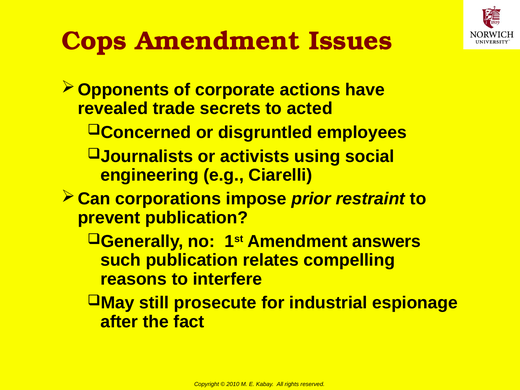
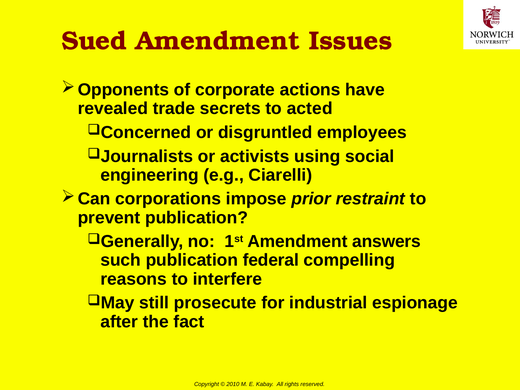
Cops: Cops -> Sued (94, 41)
relates: relates -> federal (271, 260)
